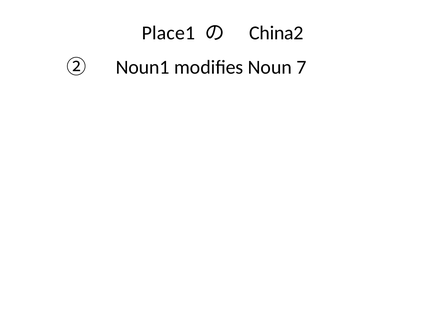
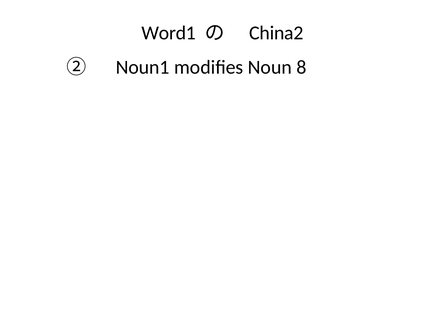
Place1: Place1 -> Word1 (169, 33)
7: 7 -> 8 (301, 67)
